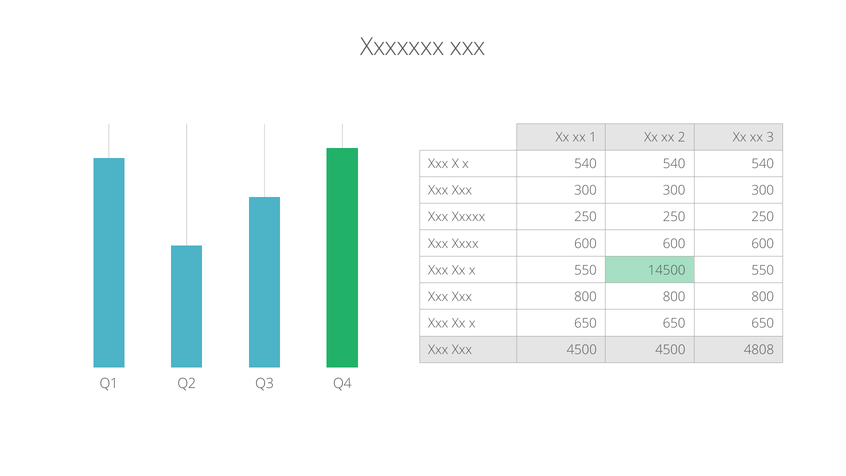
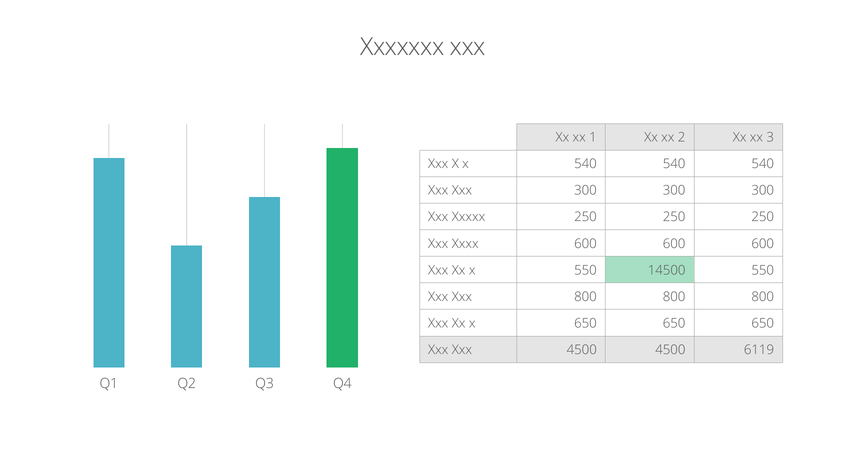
4808: 4808 -> 6119 (759, 350)
